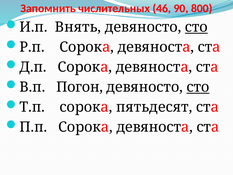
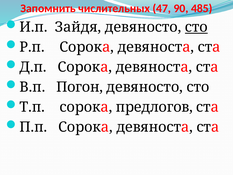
46: 46 -> 47 (162, 8)
800: 800 -> 485 (202, 8)
Внять: Внять -> Зайдя (78, 27)
сто underline: present -> none (198, 87)
пятьдесят: пятьдесят -> предлогов (154, 107)
